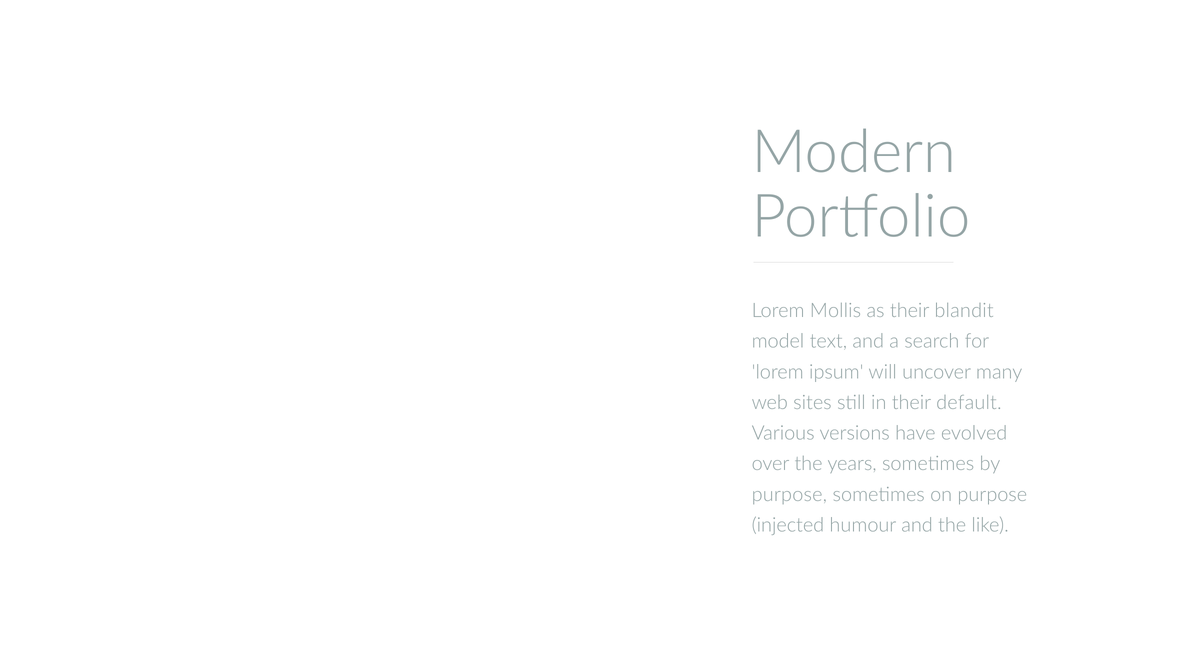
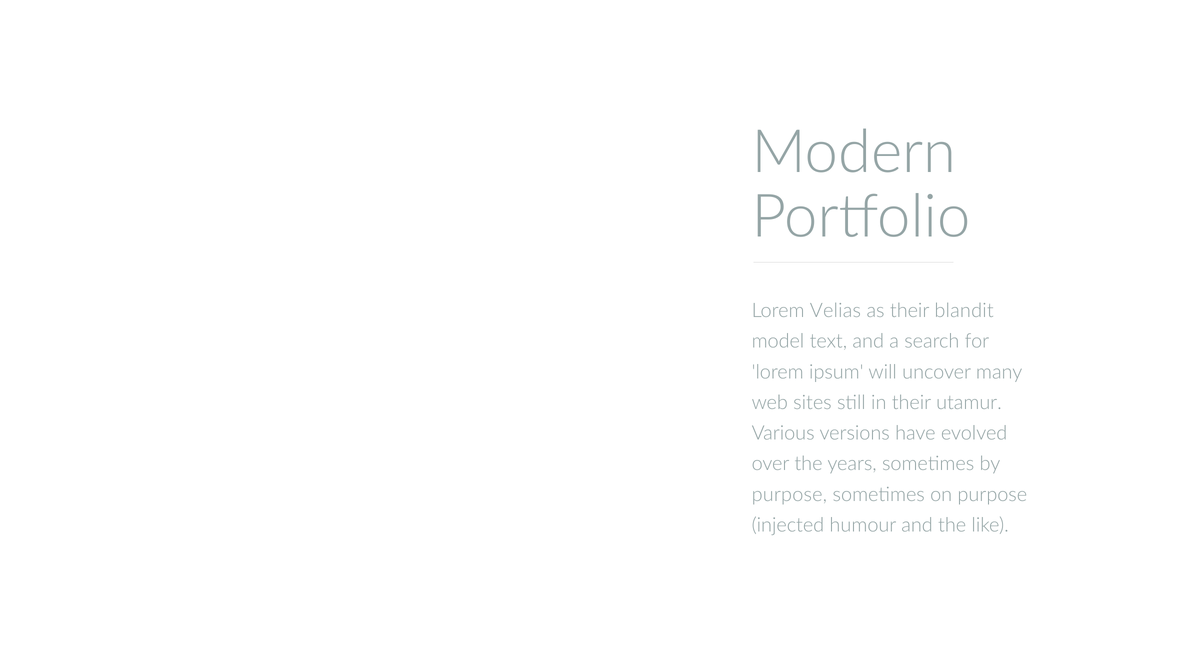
Mollis: Mollis -> Velias (835, 311)
default: default -> utamur (969, 403)
